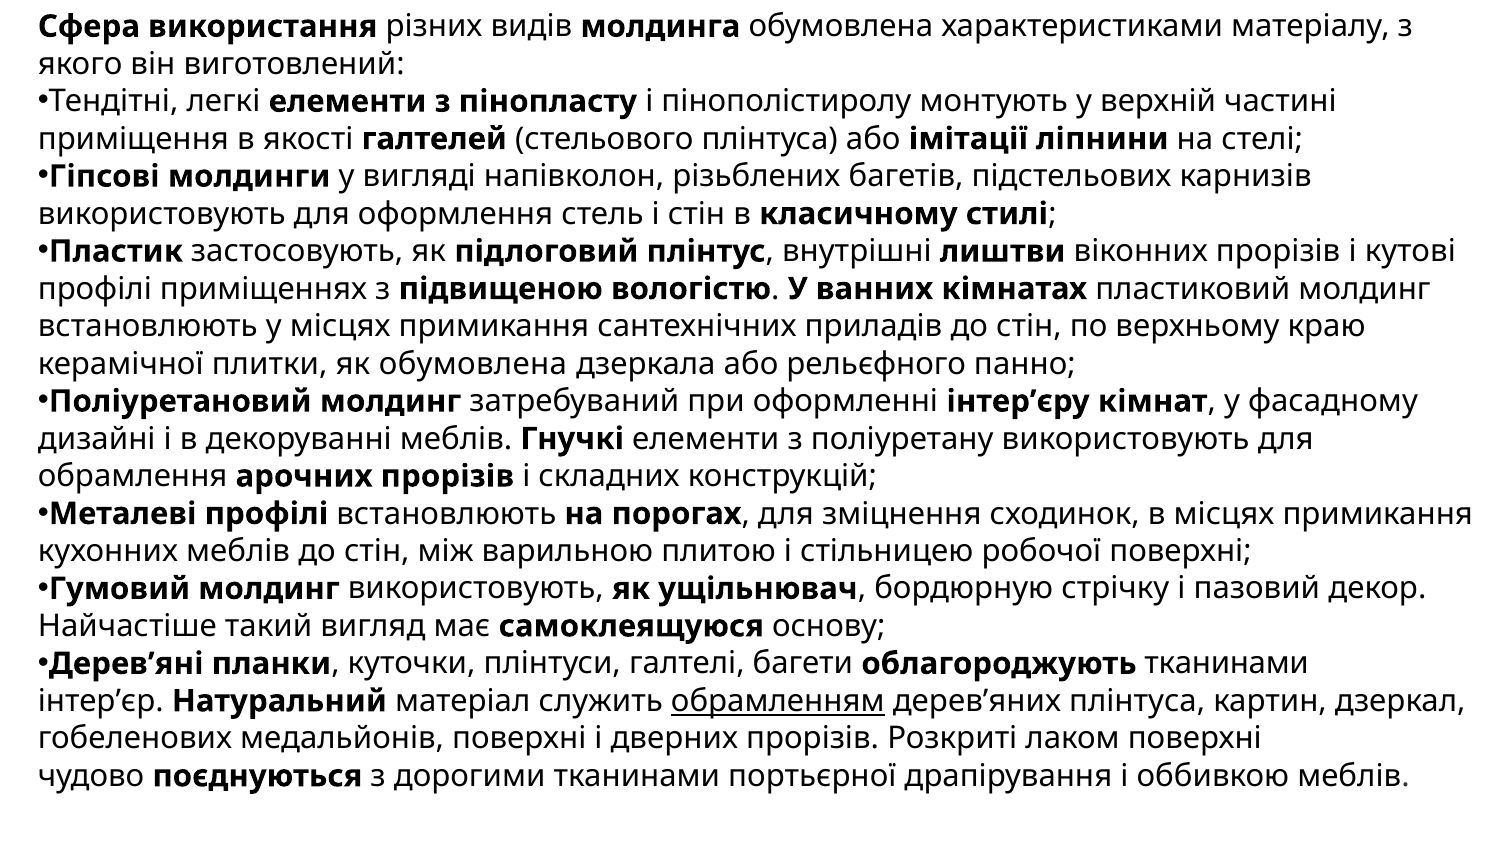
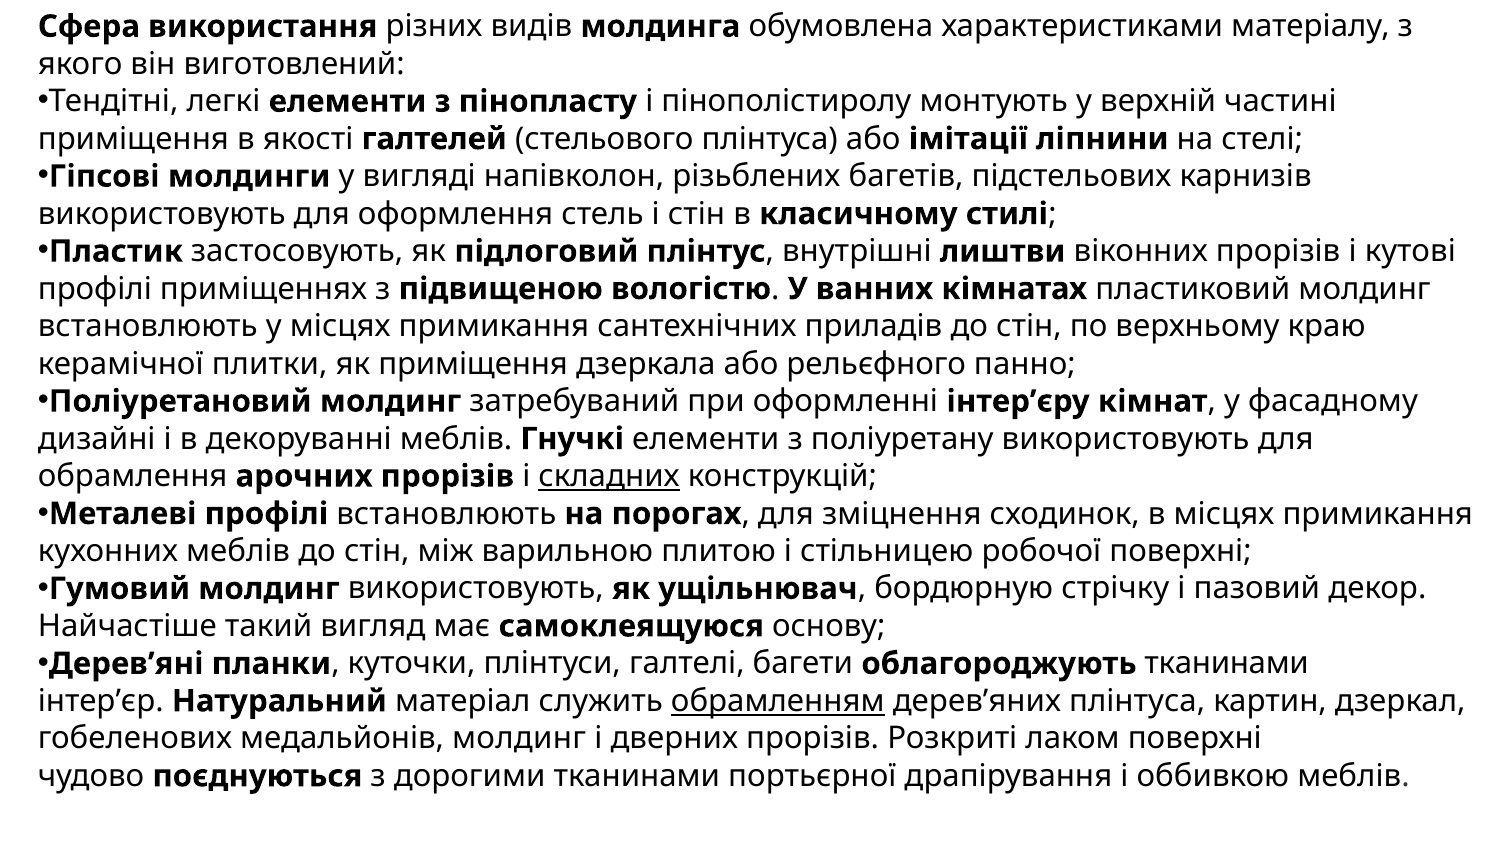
як обумовлена: обумовлена -> приміщення (473, 364)
складних underline: none -> present (609, 476)
медальйонів поверхні: поверхні -> молдинг (519, 738)
